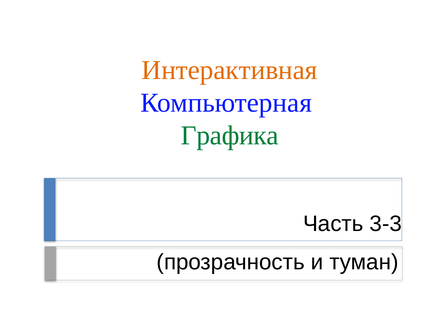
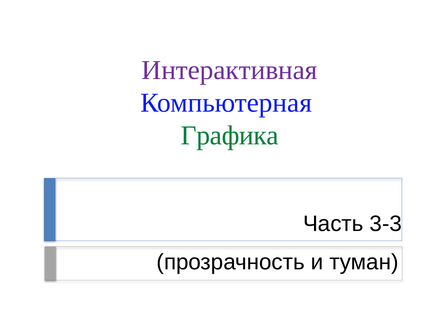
Интерактивная colour: orange -> purple (230, 70)
